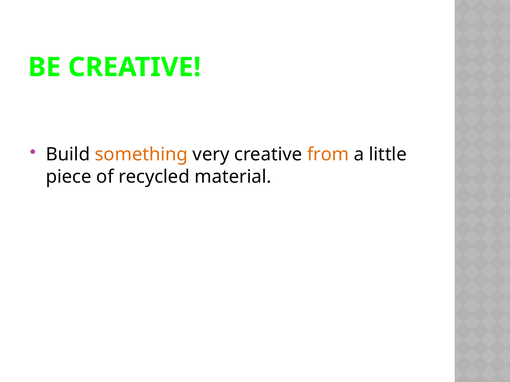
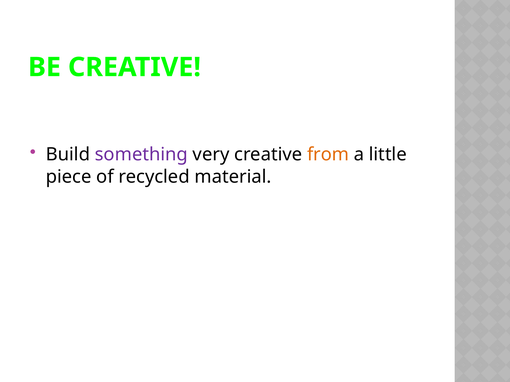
something colour: orange -> purple (141, 155)
